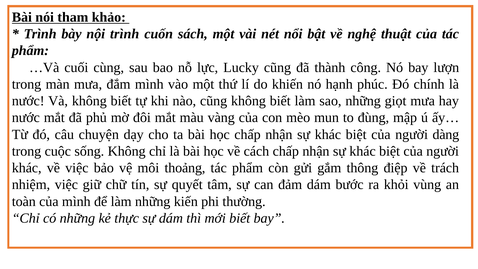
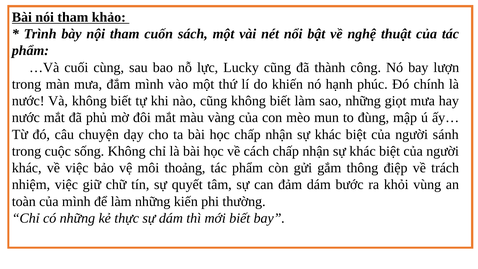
nội trình: trình -> tham (125, 34)
dàng: dàng -> sánh (446, 134)
